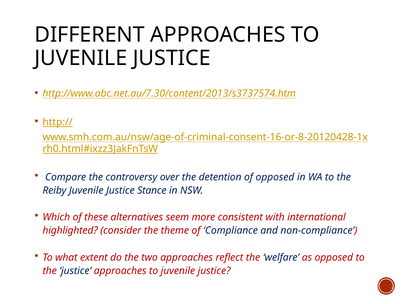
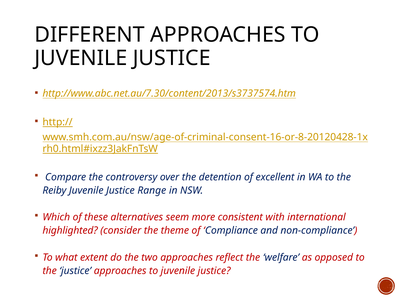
of opposed: opposed -> excellent (275, 177)
Stance: Stance -> Range (152, 190)
